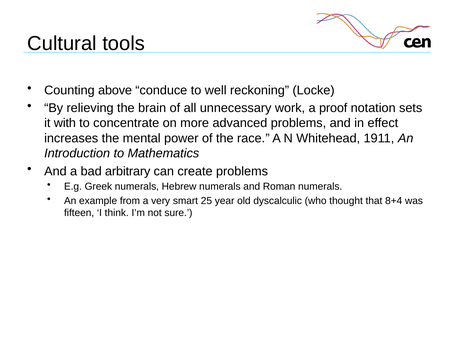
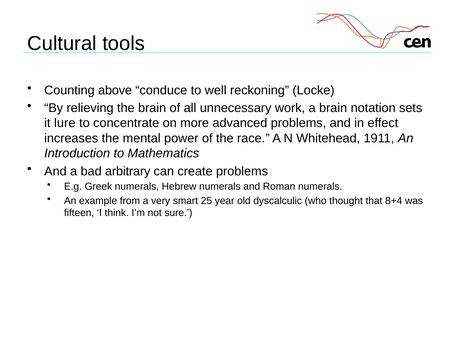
a proof: proof -> brain (333, 108)
with: with -> lure (65, 123)
